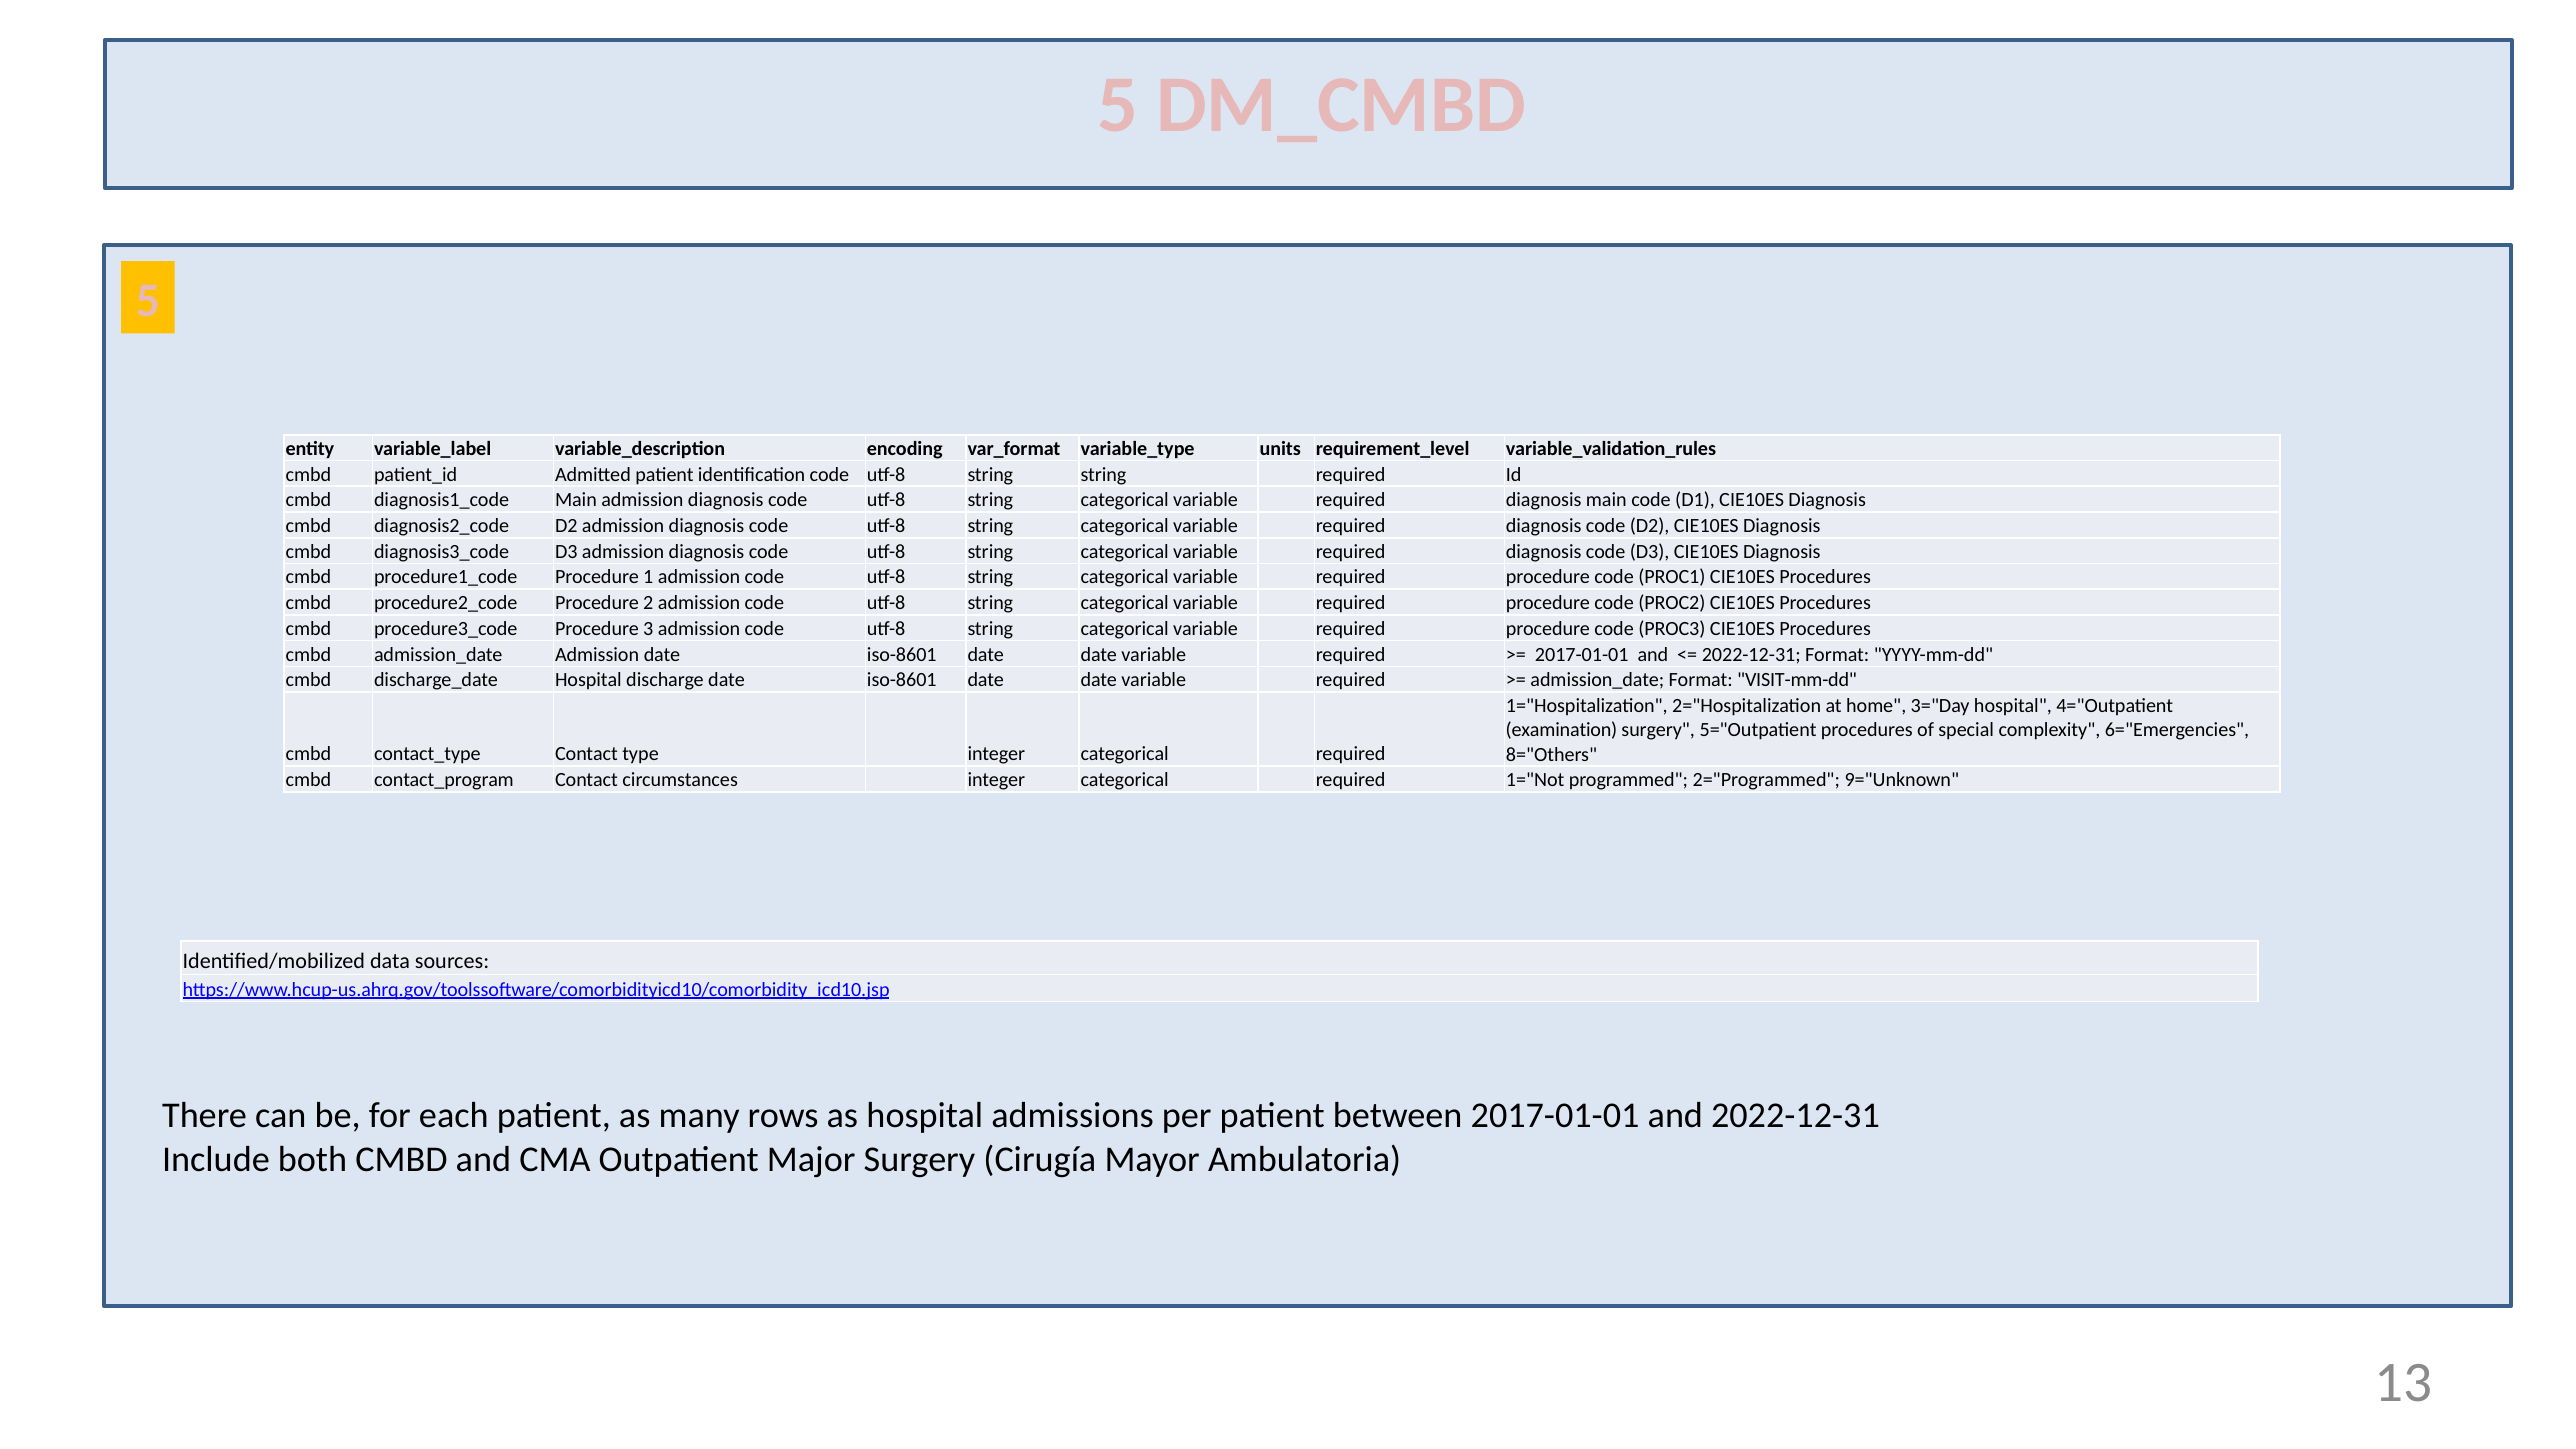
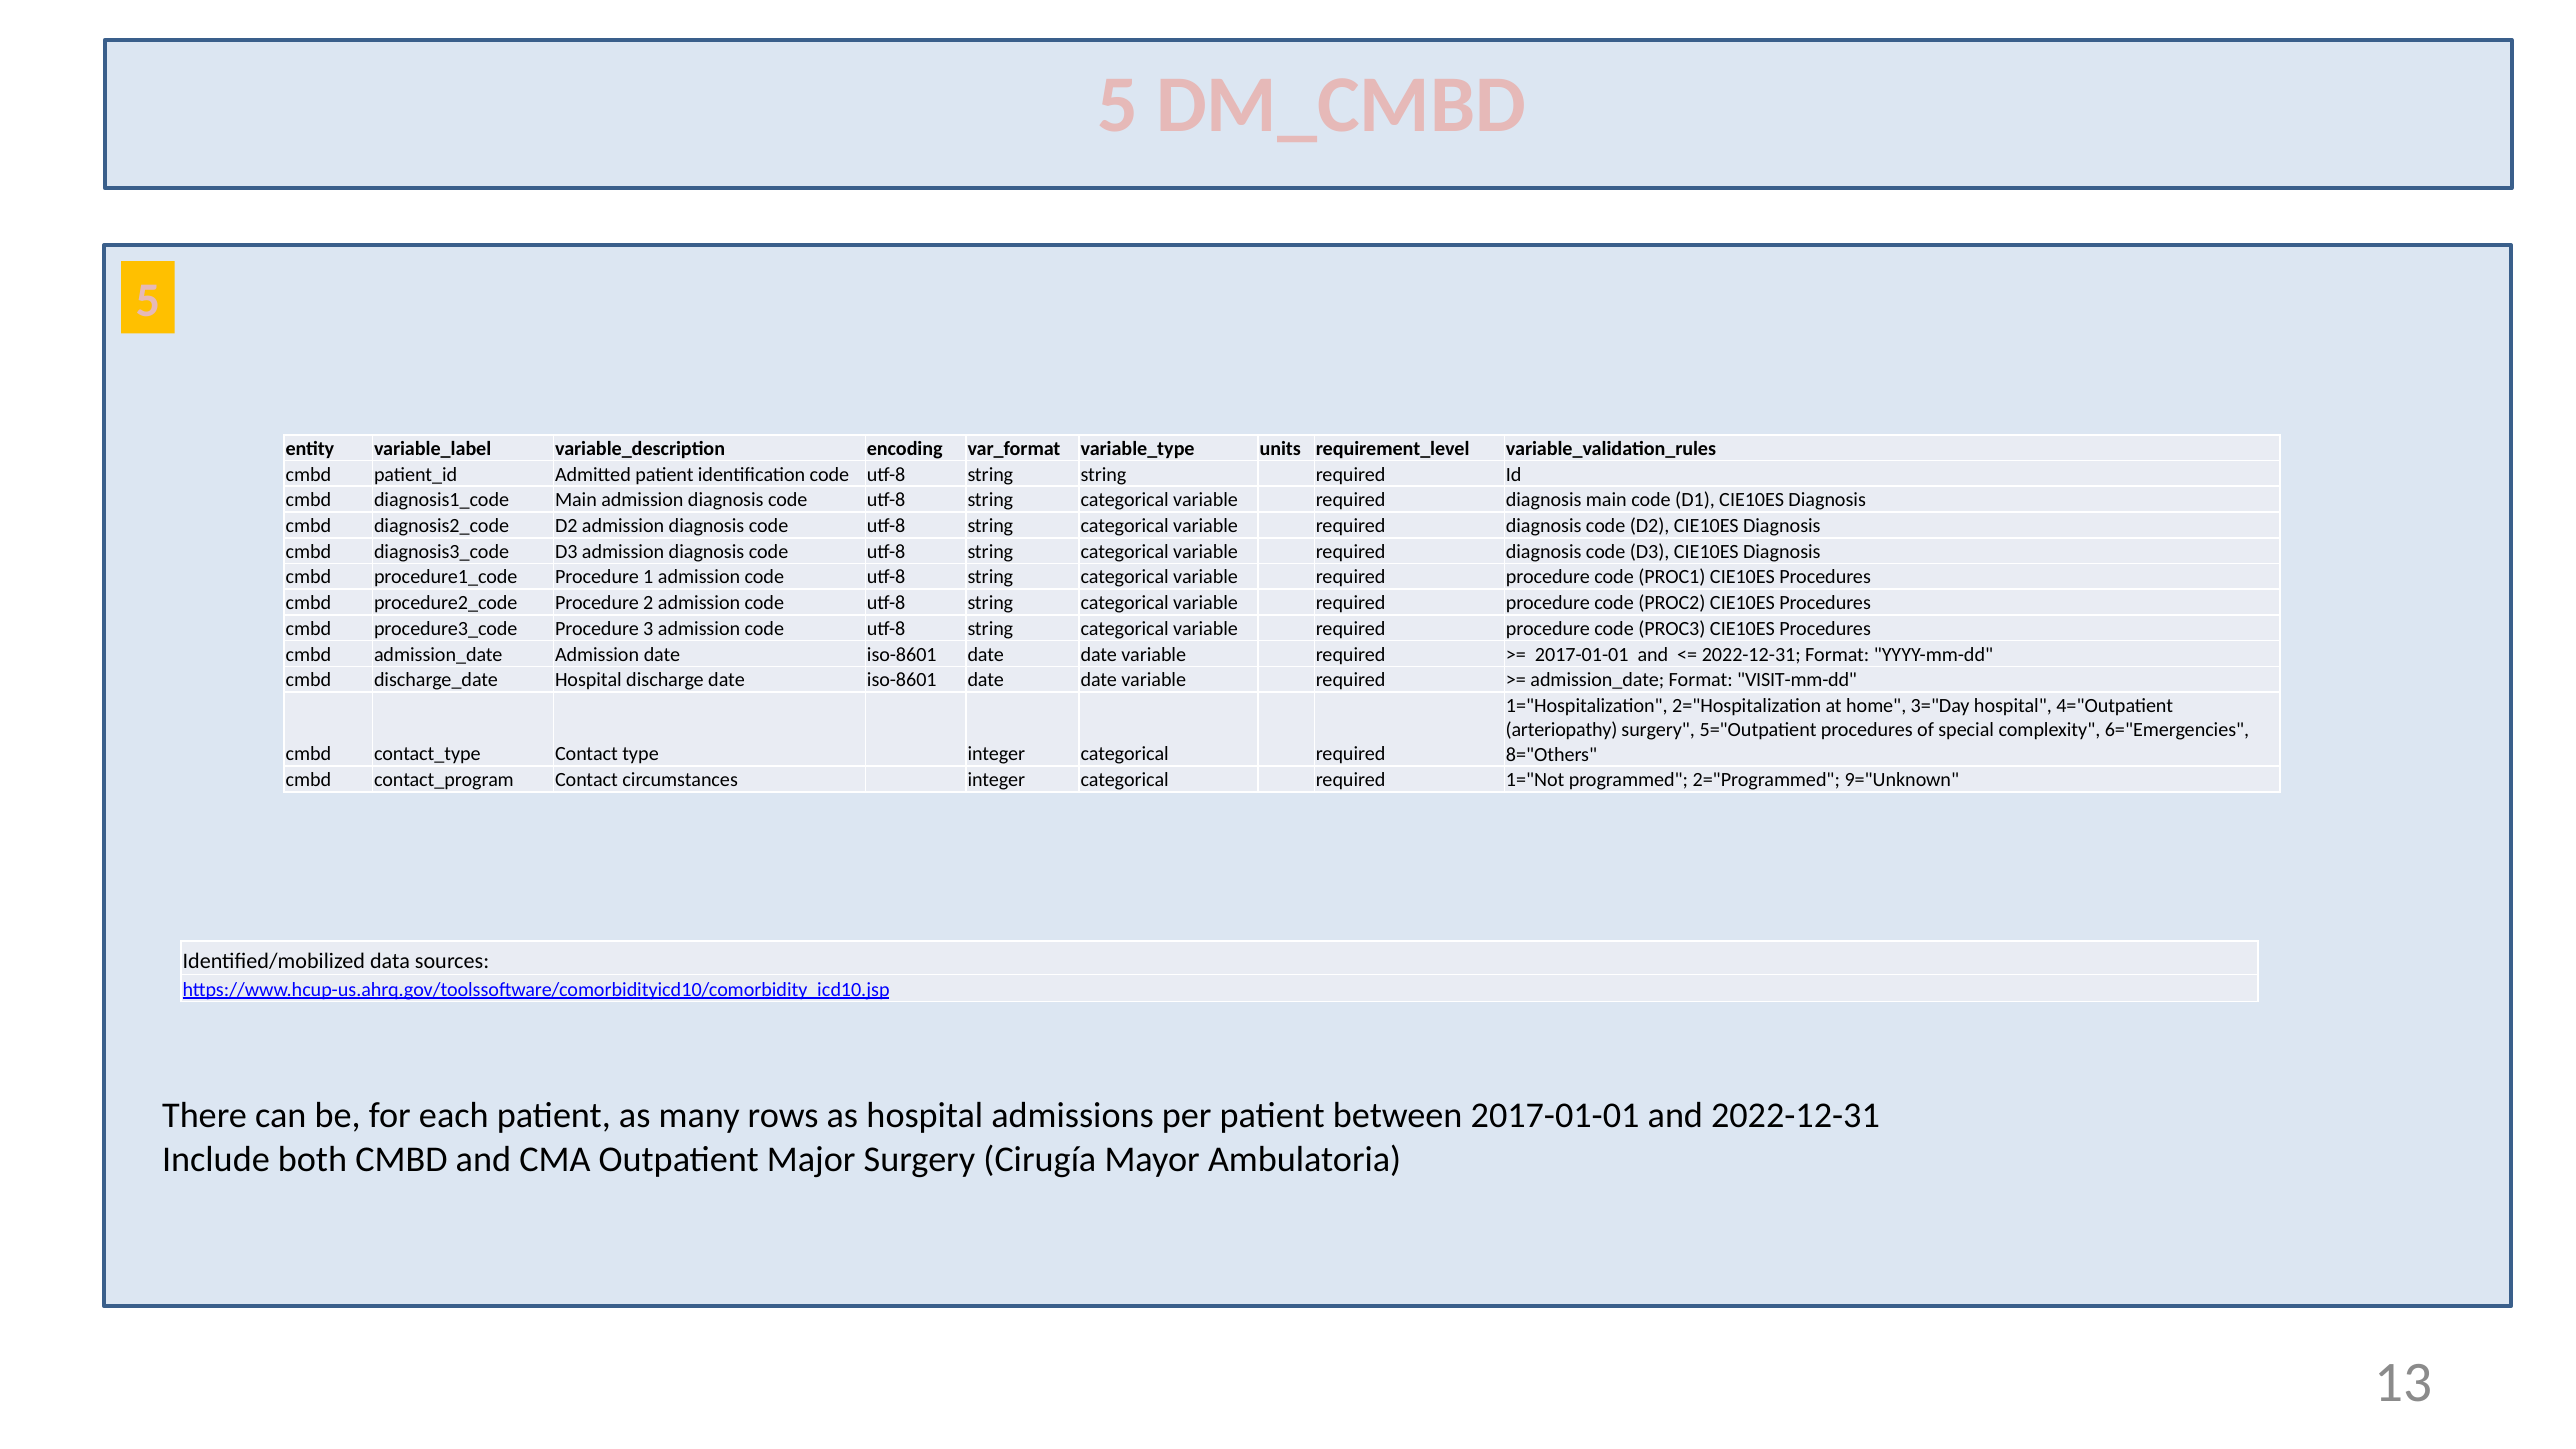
examination: examination -> arteriopathy (1562, 730)
